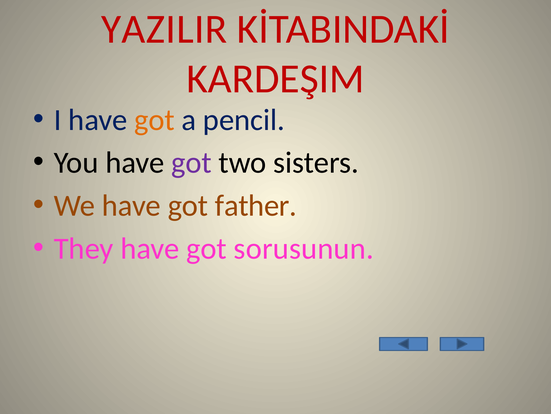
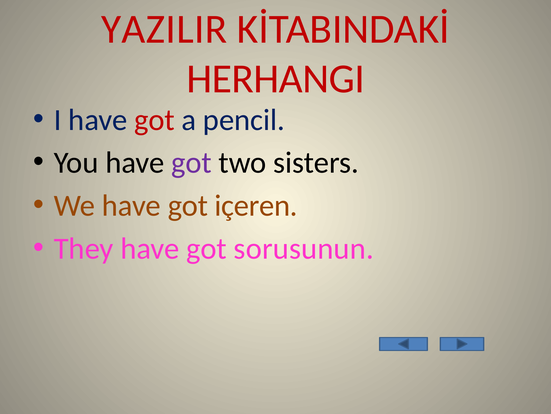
KARDEŞIM: KARDEŞIM -> HERHANGI (276, 79)
got colour: orange -> red (154, 120)
father: father -> içeren (256, 205)
